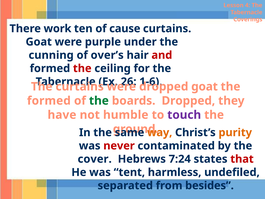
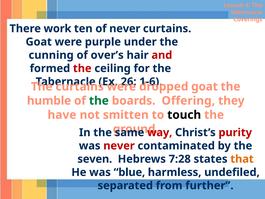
of cause: cause -> never (125, 29)
formed: formed -> humble (49, 101)
boards Dropped: Dropped -> Offering (188, 101)
humble: humble -> smitten (126, 115)
touch colour: purple -> black (184, 115)
way colour: orange -> red (160, 132)
purity colour: orange -> red (235, 132)
cover: cover -> seven (95, 159)
7:24: 7:24 -> 7:28 (180, 159)
that colour: red -> orange (242, 159)
tent: tent -> blue (129, 172)
besides: besides -> further (209, 185)
